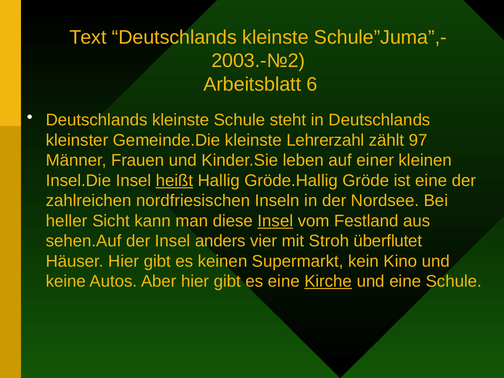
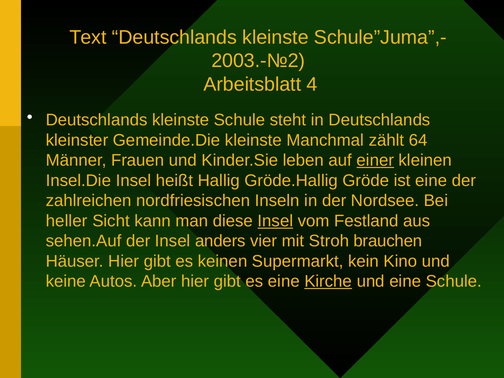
6: 6 -> 4 (312, 84)
Lehrerzahl: Lehrerzahl -> Manchmal (325, 140)
97: 97 -> 64 (418, 140)
einer underline: none -> present (375, 160)
heißt underline: present -> none (174, 181)
überflutet: überflutet -> brauchen (388, 241)
